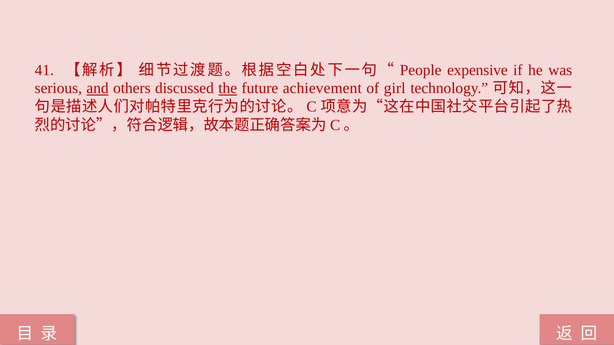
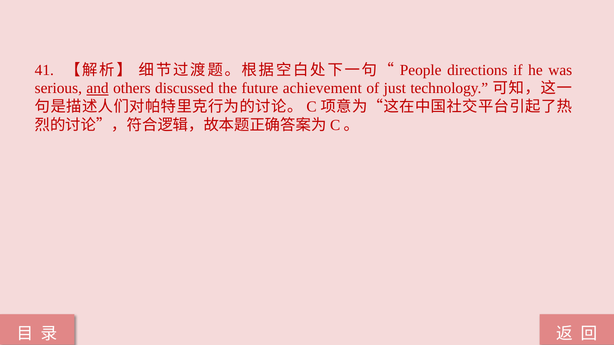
expensive: expensive -> directions (477, 70)
the underline: present -> none (228, 89)
girl: girl -> just (395, 89)
